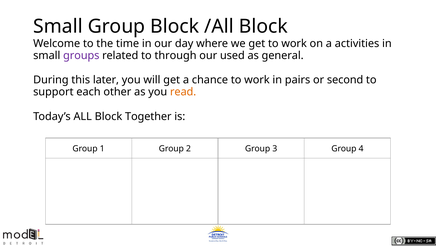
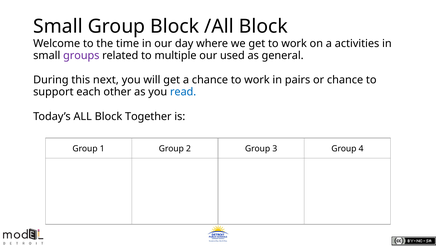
through: through -> multiple (176, 55)
later: later -> next (106, 80)
or second: second -> chance (345, 80)
read colour: orange -> blue (183, 92)
